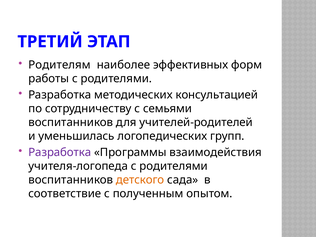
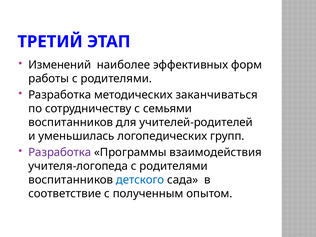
Родителям: Родителям -> Изменений (60, 65)
консультацией: консультацией -> заканчиваться (217, 95)
детского colour: orange -> blue (140, 180)
